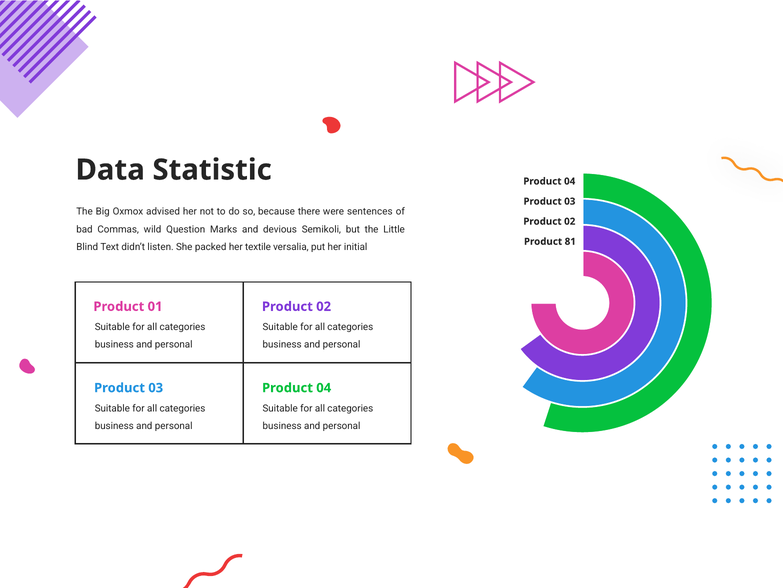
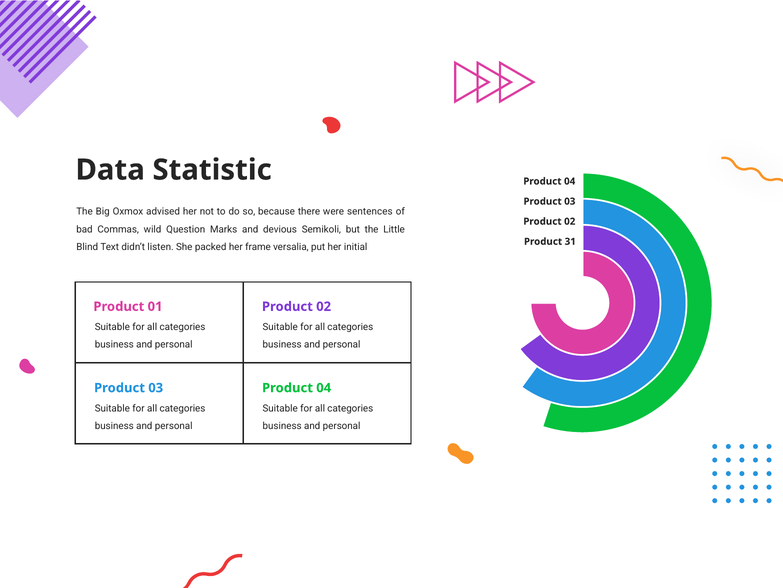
81: 81 -> 31 (570, 241)
textile: textile -> frame (258, 247)
